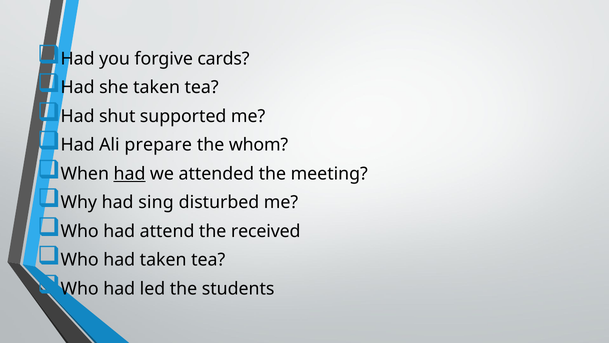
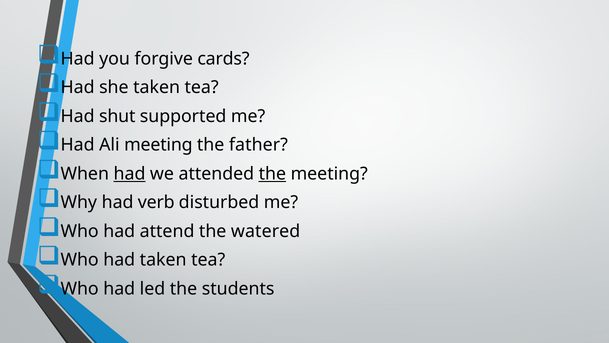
Ali prepare: prepare -> meeting (158, 145)
whom: whom -> father (258, 145)
the underline: none -> present (272, 174)
sing: sing -> verb (156, 202)
received: received -> watered (266, 231)
